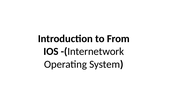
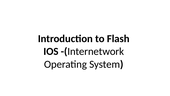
From: From -> Flash (118, 38)
